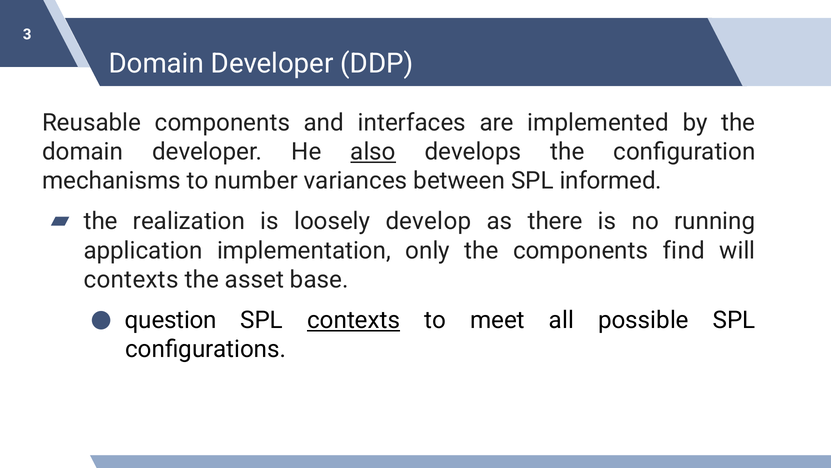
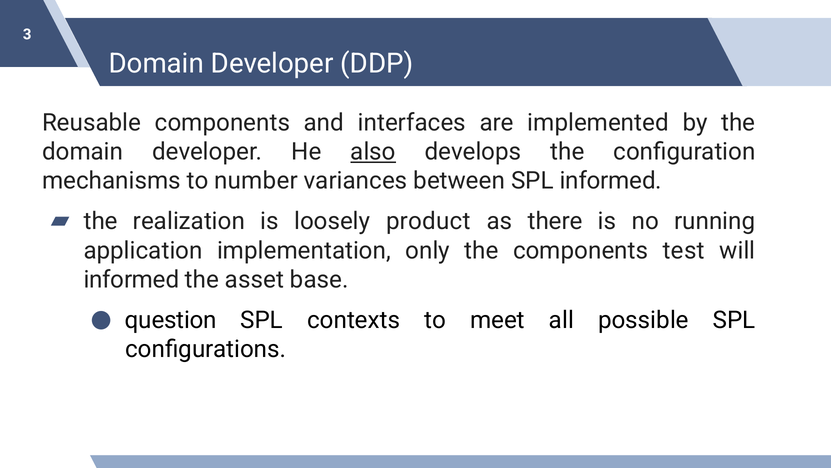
develop: develop -> product (428, 221)
find: find -> test (684, 250)
contexts: contexts -> informed (131, 279)
contexts underline: present -> none (354, 320)
